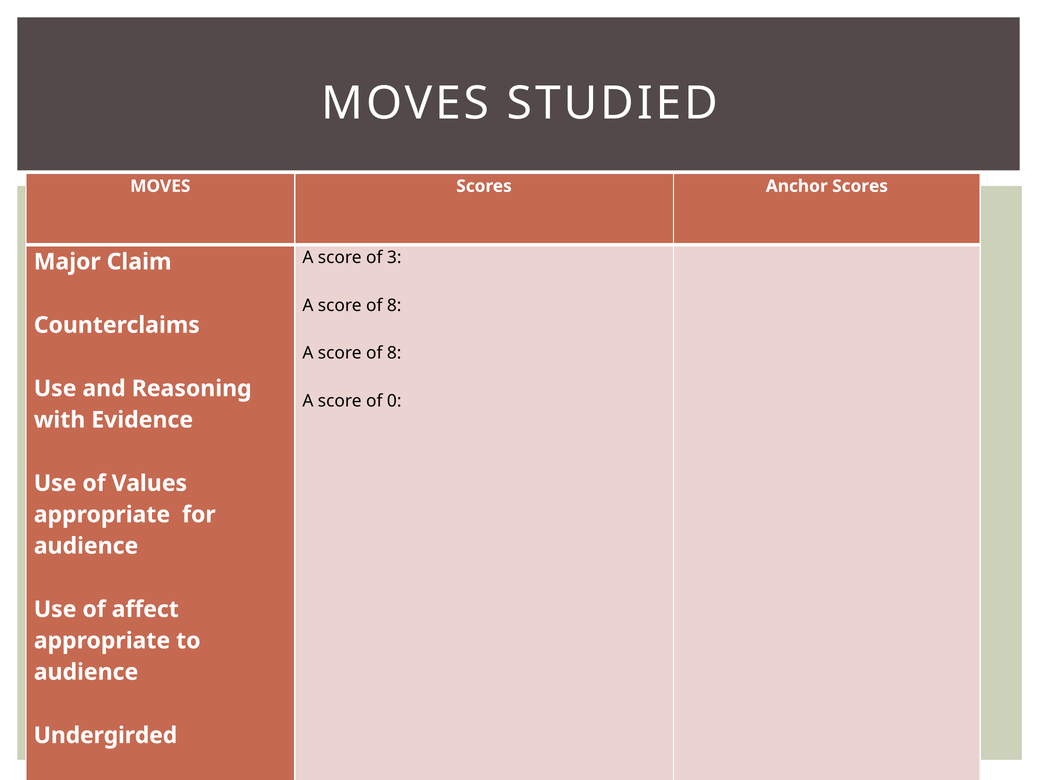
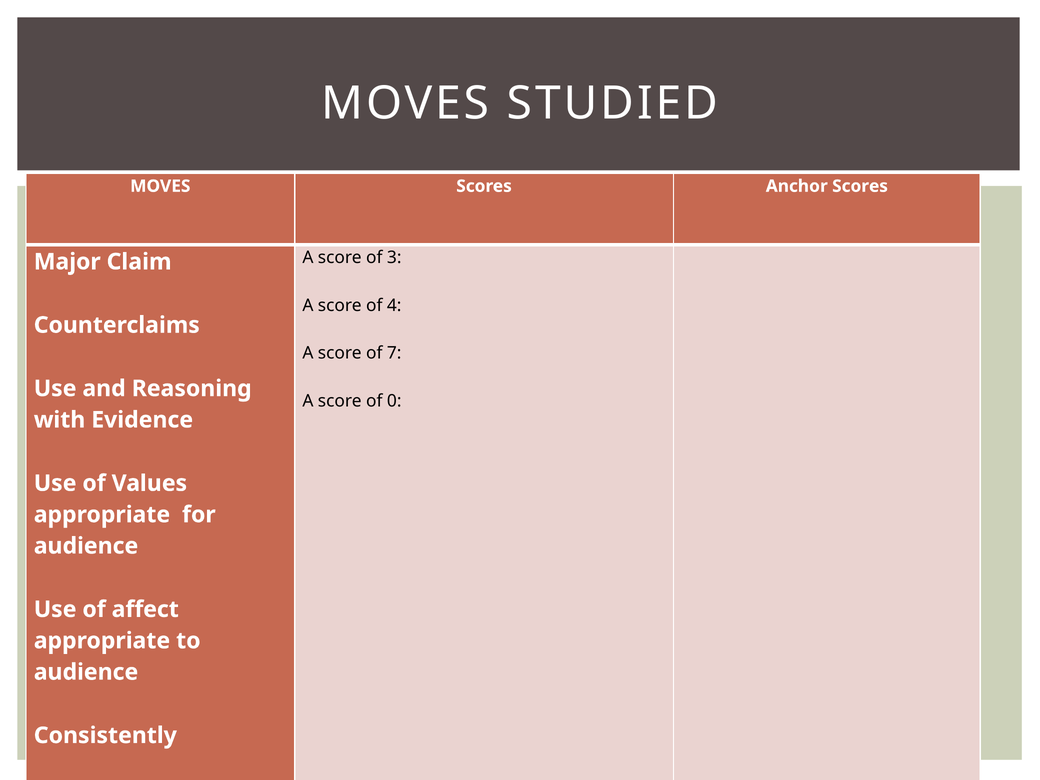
8: 8 -> 4 (394, 305)
8: 8 -> 7 (394, 353)
Undergirded: Undergirded -> Consistently (105, 735)
